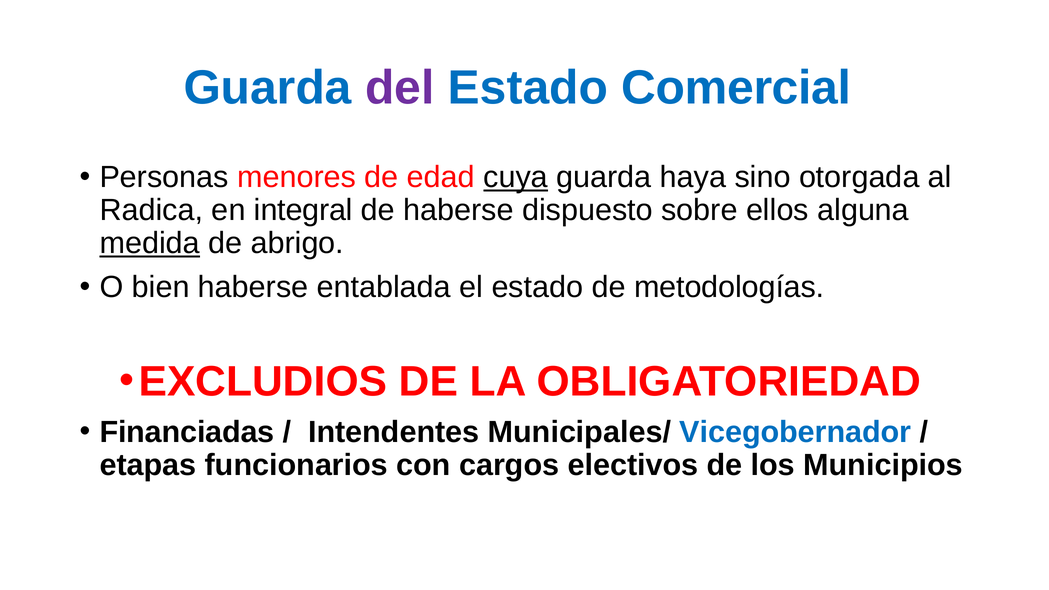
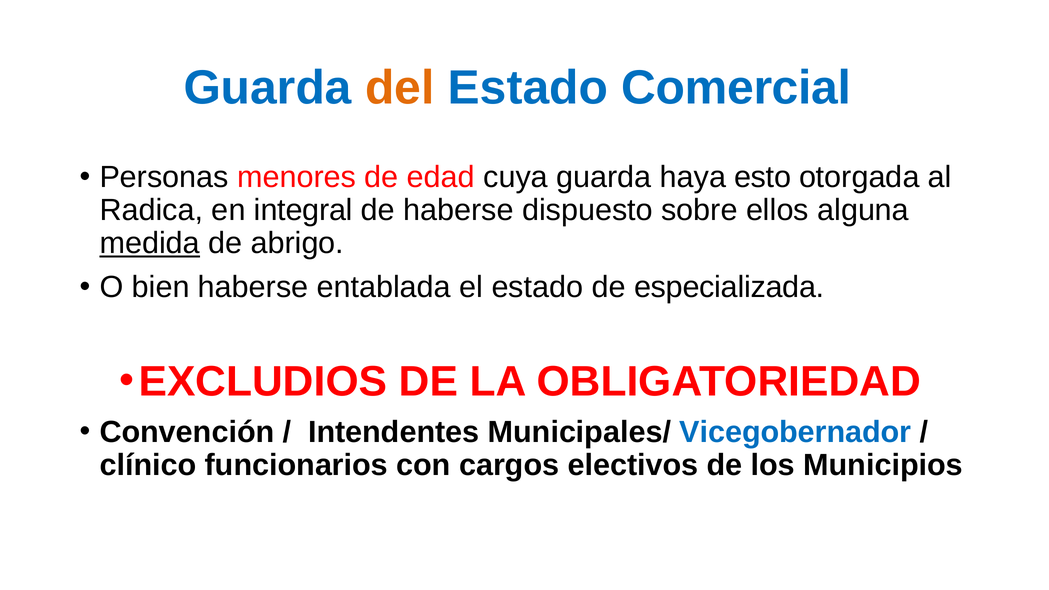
del colour: purple -> orange (400, 88)
cuya underline: present -> none (516, 177)
sino: sino -> esto (763, 177)
metodologías: metodologías -> especializada (729, 287)
Financiadas: Financiadas -> Convención (187, 432)
etapas: etapas -> clínico (148, 465)
